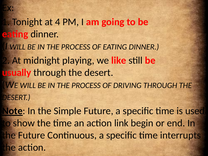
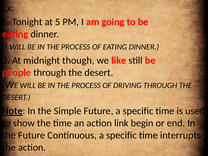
4: 4 -> 5 (58, 22)
playing: playing -> though (78, 60)
usually: usually -> people (17, 73)
